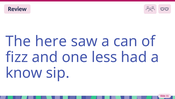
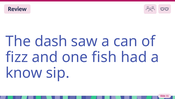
here: here -> dash (51, 41)
less: less -> fish (104, 57)
